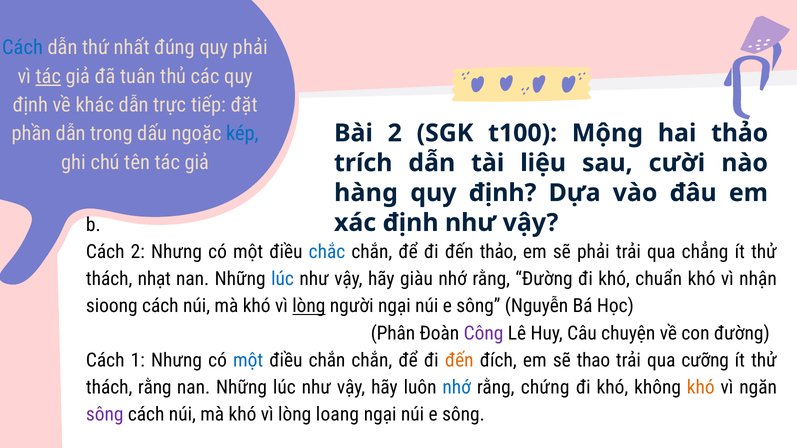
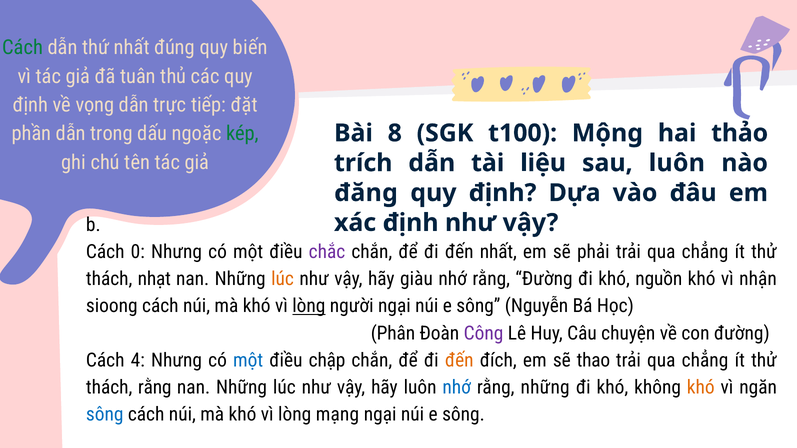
Cách colour: blue -> green (23, 48)
quy phải: phải -> biến (250, 48)
tác underline: present -> none (48, 76)
khác: khác -> vọng (95, 105)
kép colour: blue -> green (243, 134)
Bài 2: 2 -> 8 (395, 133)
sau cười: cười -> luôn (677, 163)
hàng: hàng -> đăng (366, 193)
Cách 2: 2 -> 0 (138, 252)
chắc colour: blue -> purple (327, 252)
đến thảo: thảo -> nhất (498, 252)
lúc colour: blue -> orange (283, 279)
chuẩn: chuẩn -> nguồn (659, 279)
1: 1 -> 4 (138, 360)
điều chắn: chắn -> chập (327, 360)
cưỡng: cưỡng -> chẳng (705, 360)
rằng chứng: chứng -> những (545, 388)
sông colour: purple -> blue (105, 415)
loang: loang -> mạng (337, 415)
